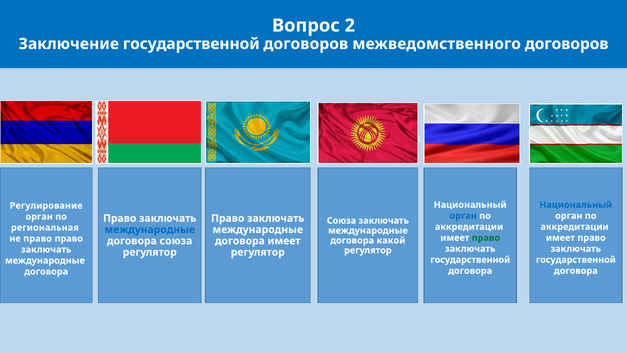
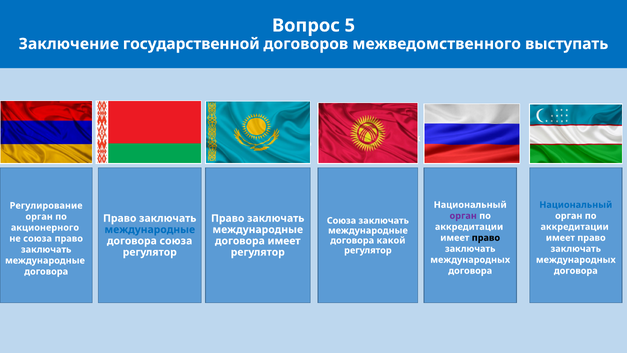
2: 2 -> 5 (350, 26)
межведомственного договоров: договоров -> выступать (567, 44)
орган colour: blue -> purple (463, 216)
региональная: региональная -> акционерного (45, 227)
право colour: green -> black (486, 238)
не право: право -> союза (38, 238)
государственной: государственной -> международных (470, 260)
государственной: государственной -> международных (576, 260)
